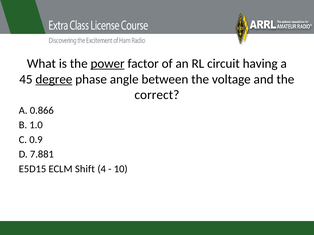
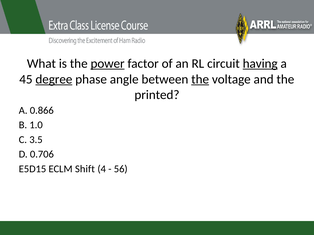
having underline: none -> present (260, 64)
the underline: none -> present (200, 79)
correct: correct -> printed (157, 95)
0.9: 0.9 -> 3.5 (36, 140)
7.881: 7.881 -> 0.706 (42, 155)
10: 10 -> 56 (121, 169)
